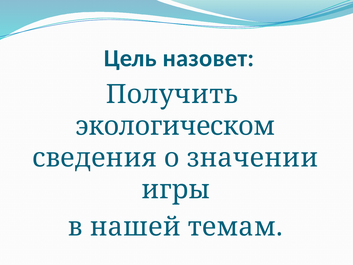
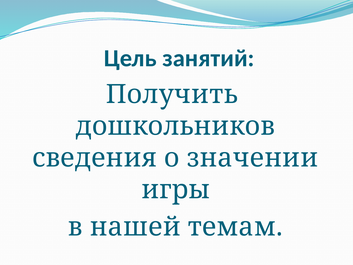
назовет: назовет -> занятий (208, 58)
экологическом: экологическом -> дошкольников (175, 126)
